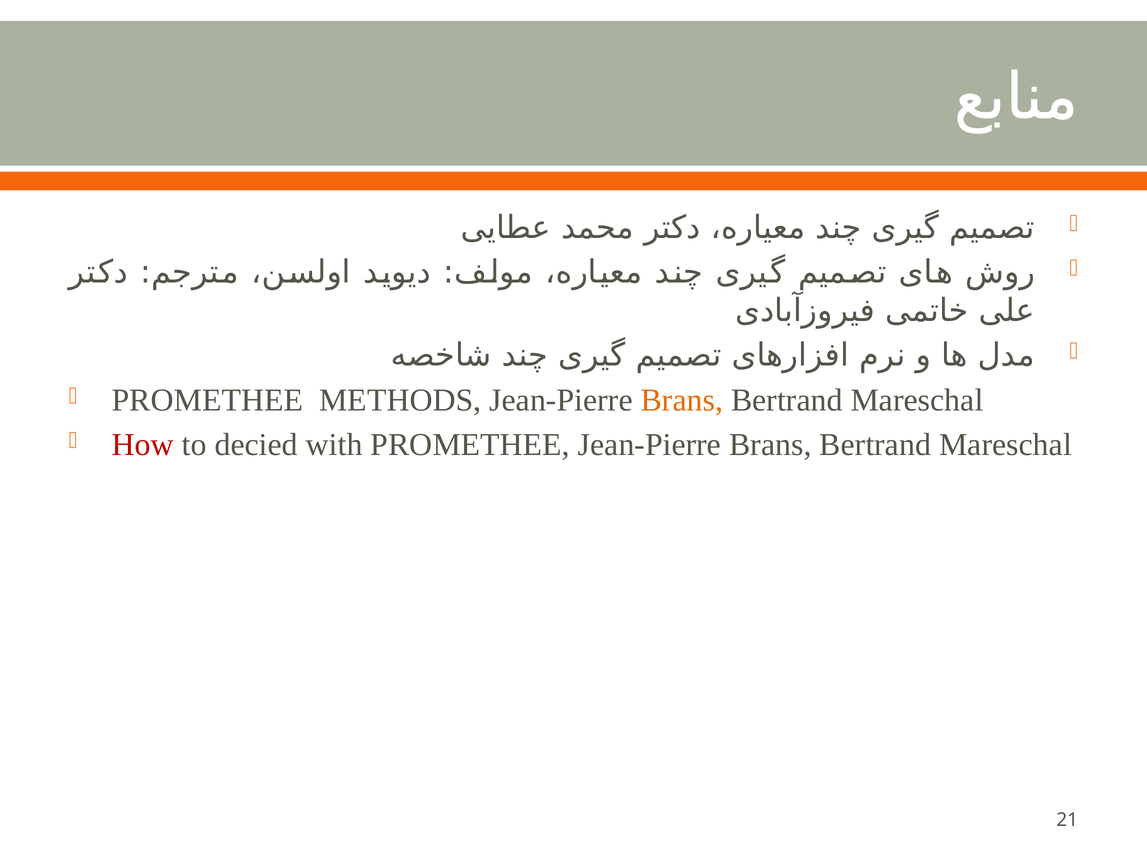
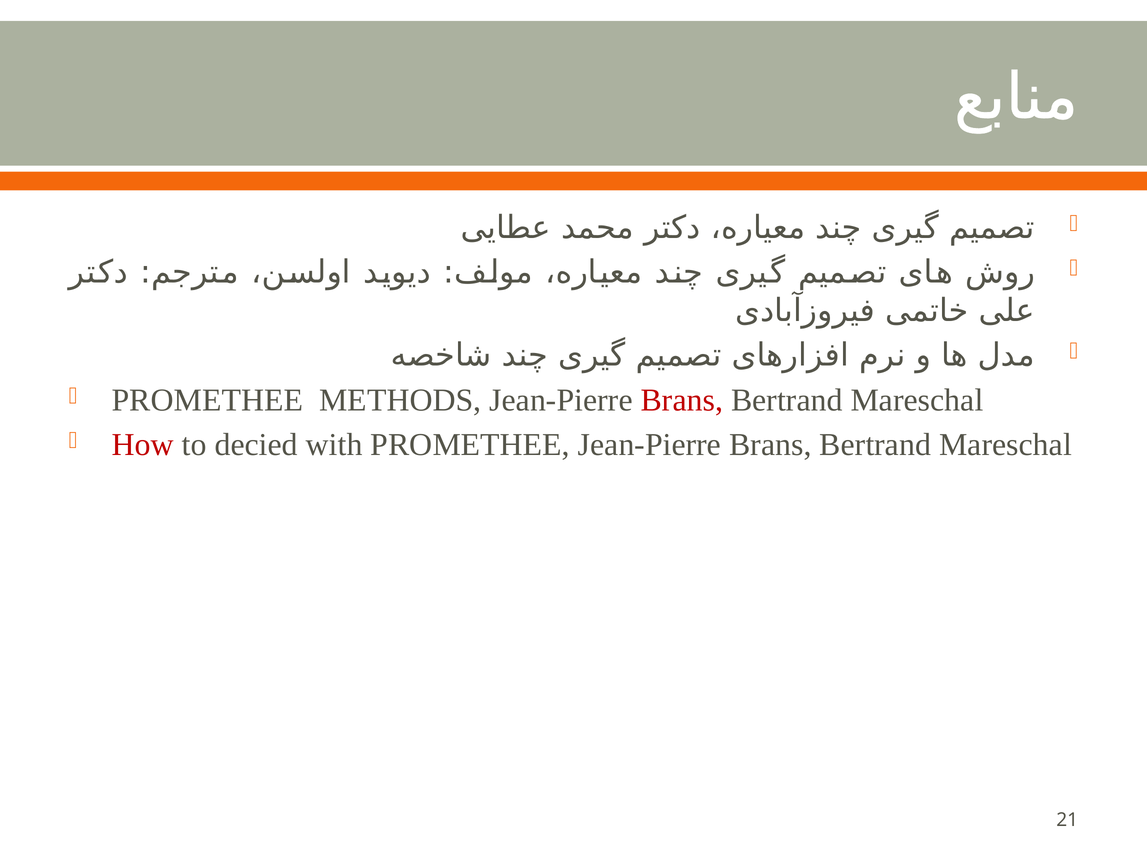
Brans colour: orange -> red (682, 400)
